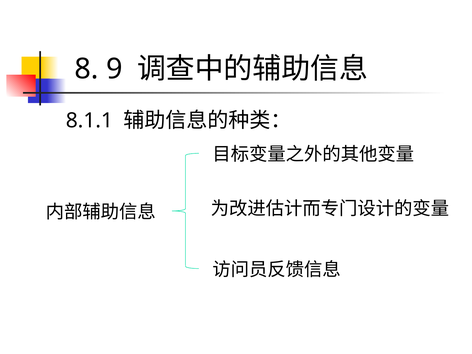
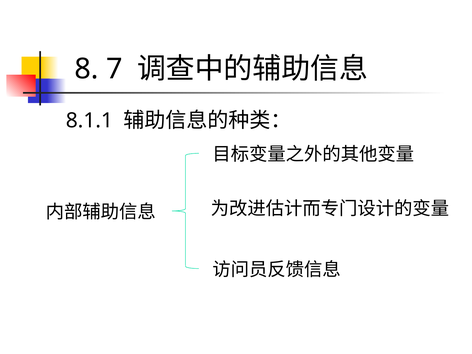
9: 9 -> 7 (114, 69)
